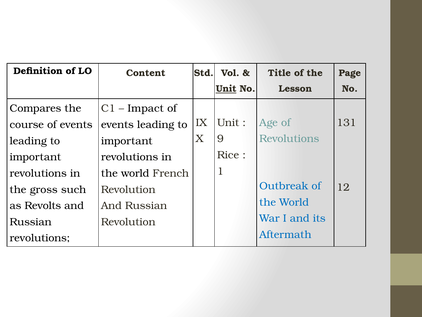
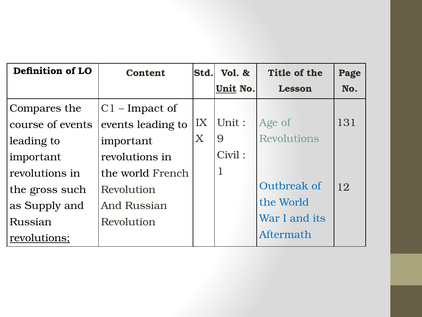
Rice: Rice -> Civil (228, 155)
Revolts: Revolts -> Supply (43, 205)
revolutions underline: none -> present (40, 238)
